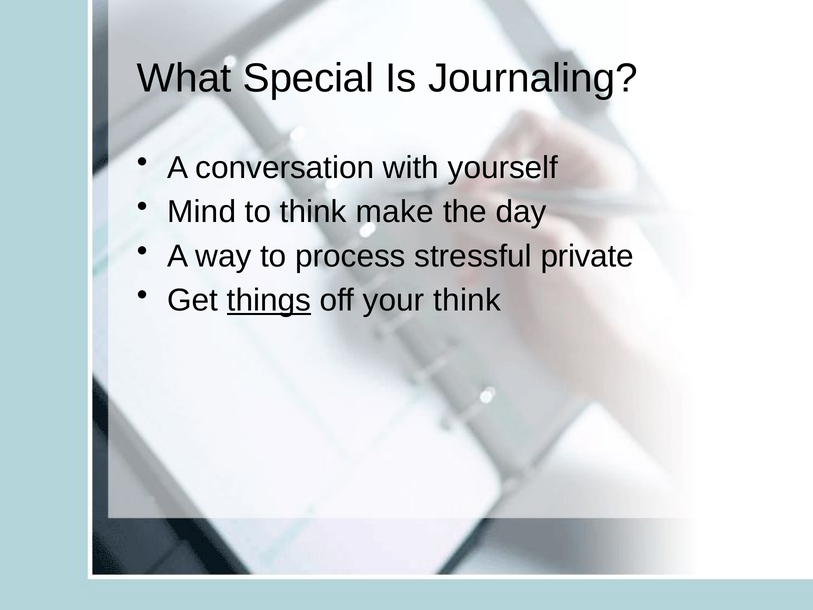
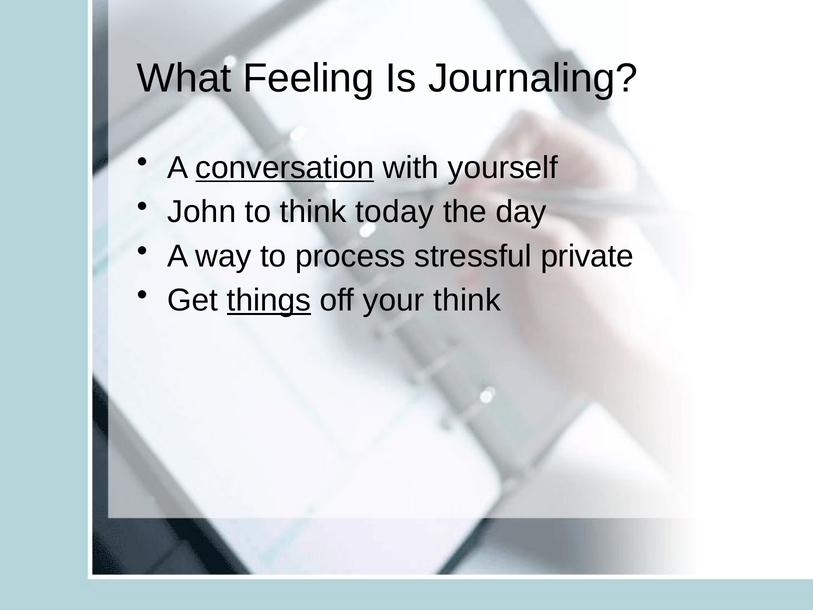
Special: Special -> Feeling (309, 78)
conversation underline: none -> present (285, 168)
Mind: Mind -> John (202, 212)
make: make -> today (395, 212)
